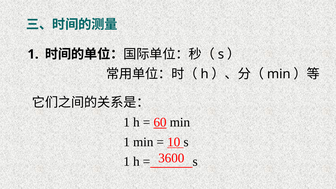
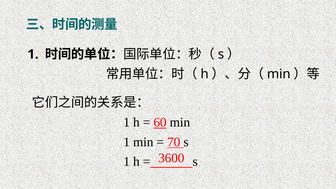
10: 10 -> 70 (174, 142)
